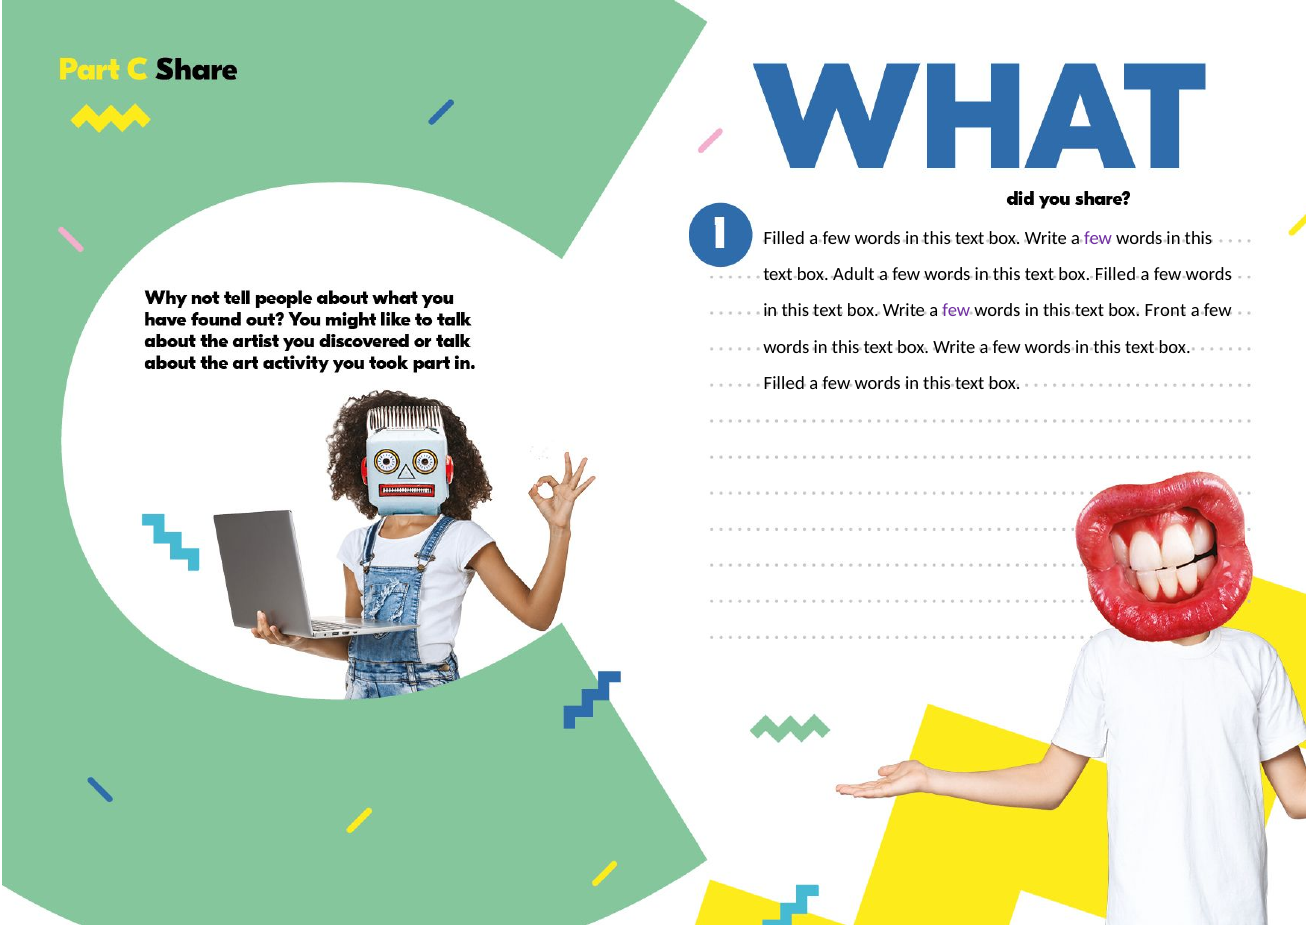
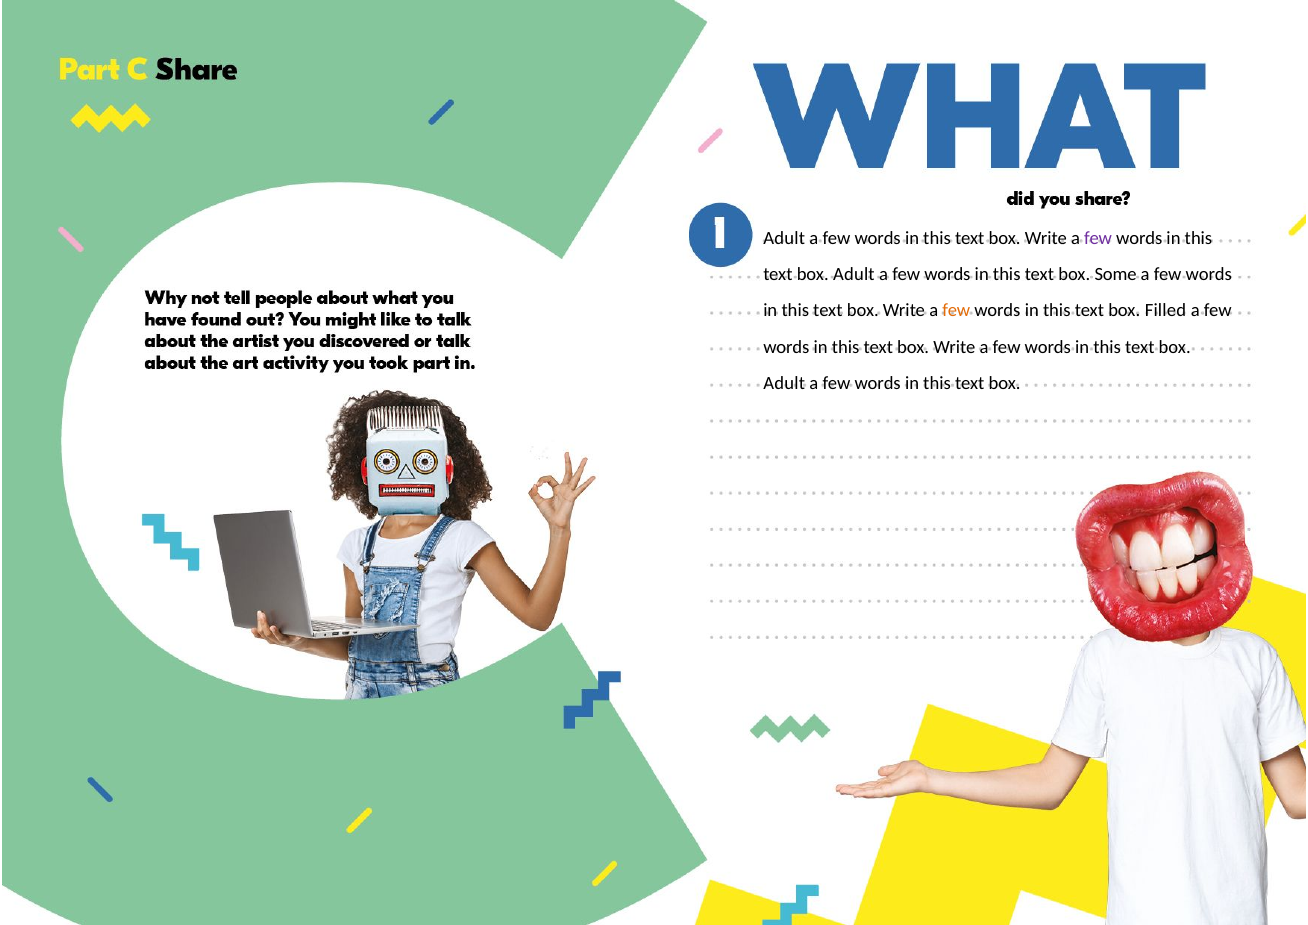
Filled: Filled -> Adult (784, 238)
Filled: Filled -> Some (1116, 274)
few colour: purple -> orange (956, 311)
Front: Front -> Filled (1165, 311)
Filled: Filled -> Adult (784, 383)
